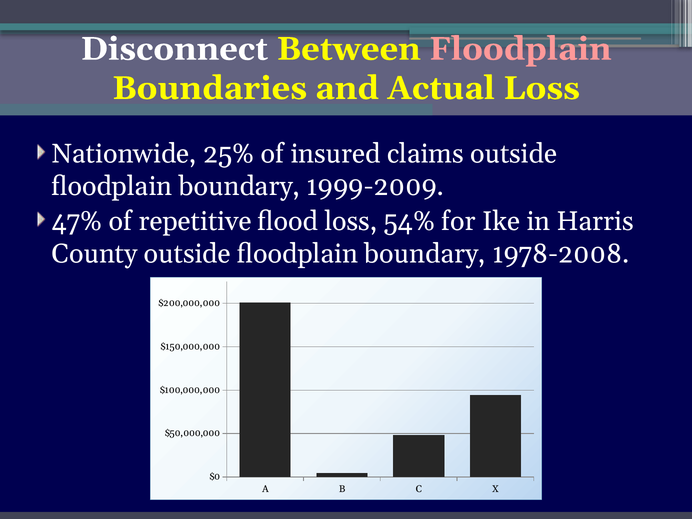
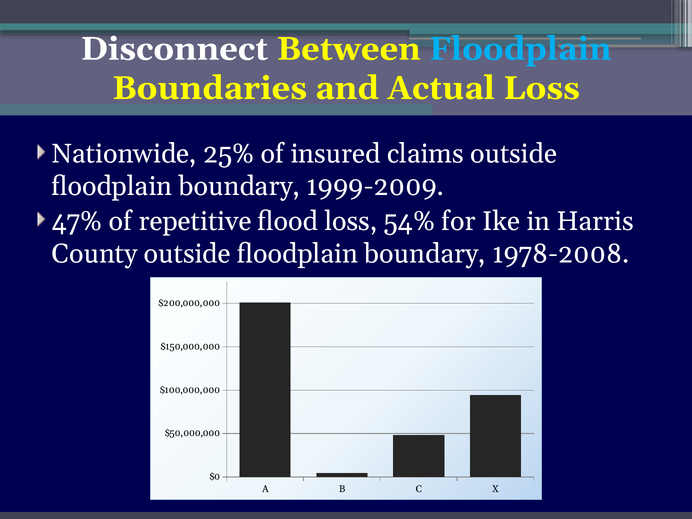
Floodplain colour: pink -> light blue (520, 49)
